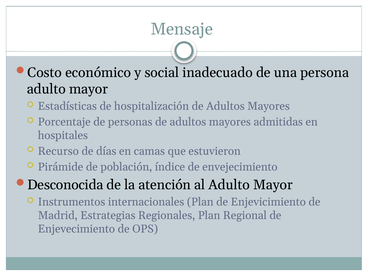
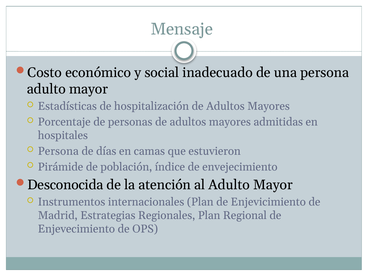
Recurso: Recurso -> Persona (58, 151)
